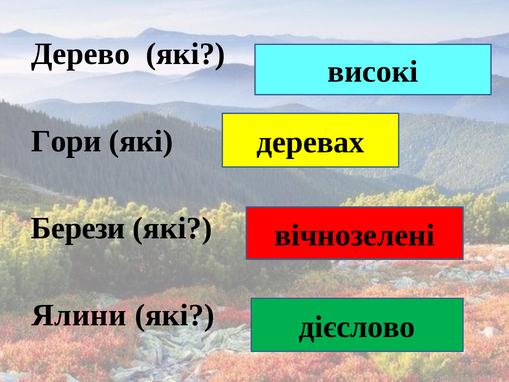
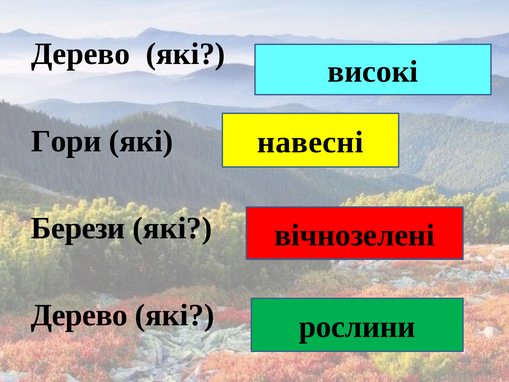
деревах: деревах -> навесні (310, 142)
Ялини: Ялини -> Дерево (79, 315)
дієслово: дієслово -> рослини (357, 327)
